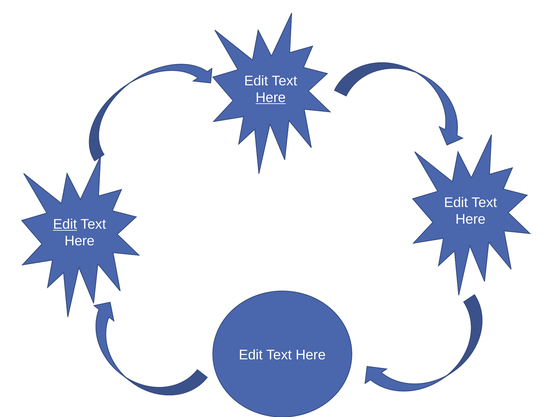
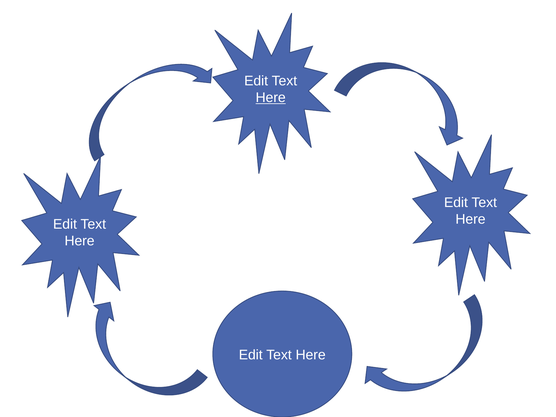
Edit underline: present -> none (65, 224)
